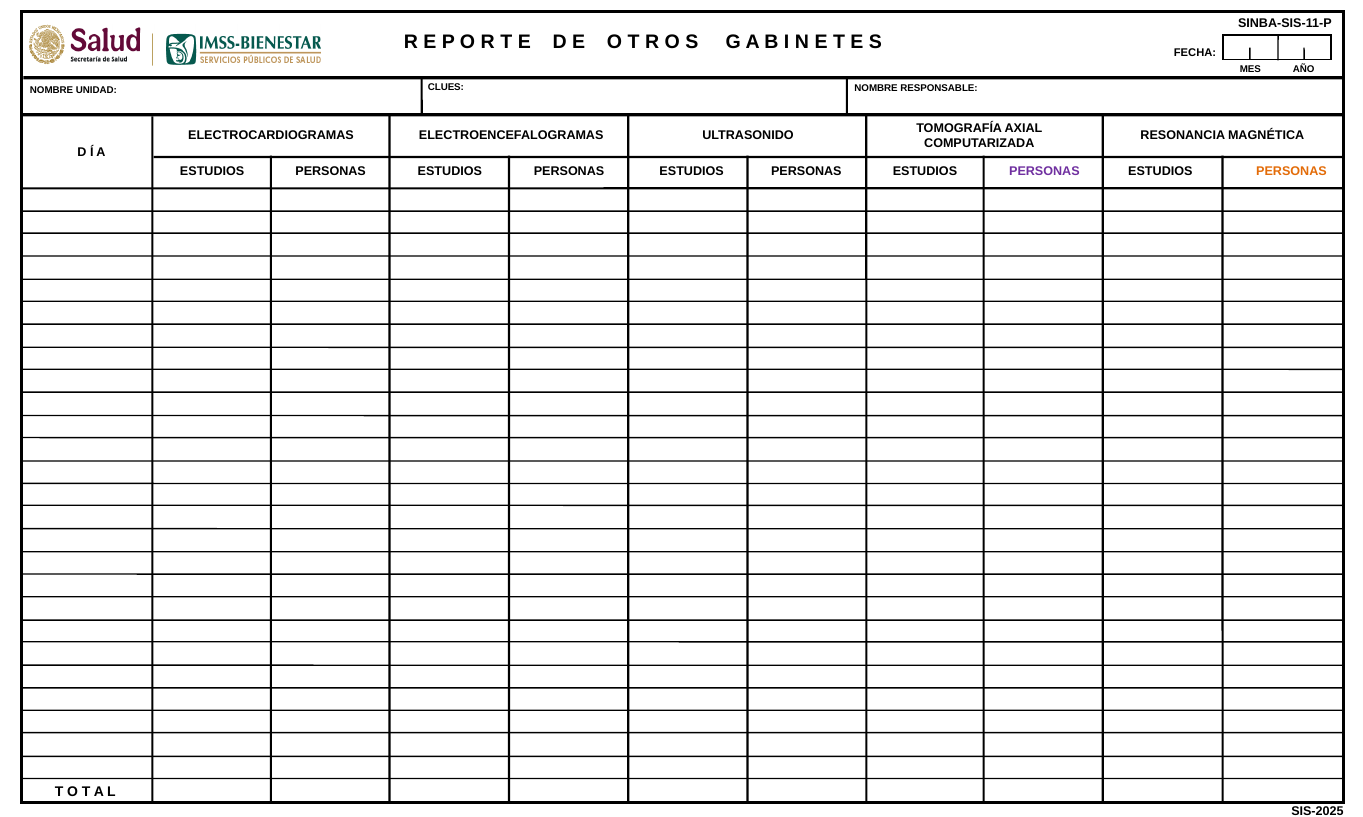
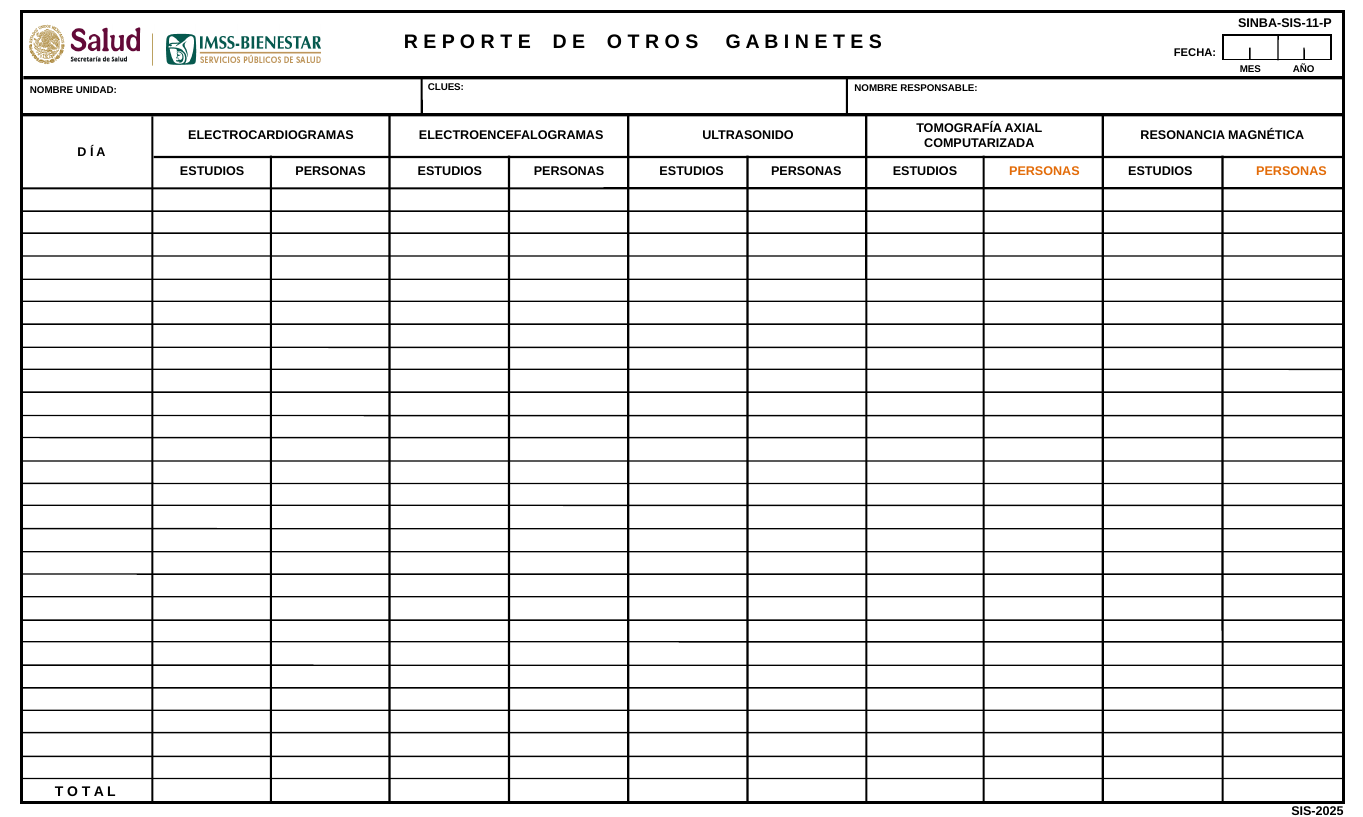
PERSONAS colour: purple -> orange (1044, 172)
